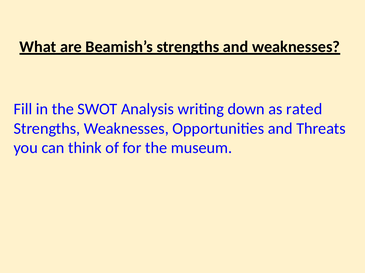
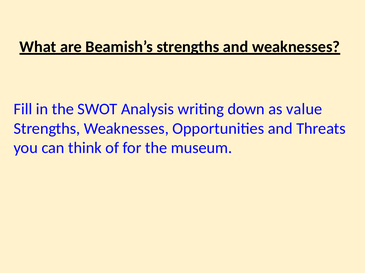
rated: rated -> value (304, 109)
